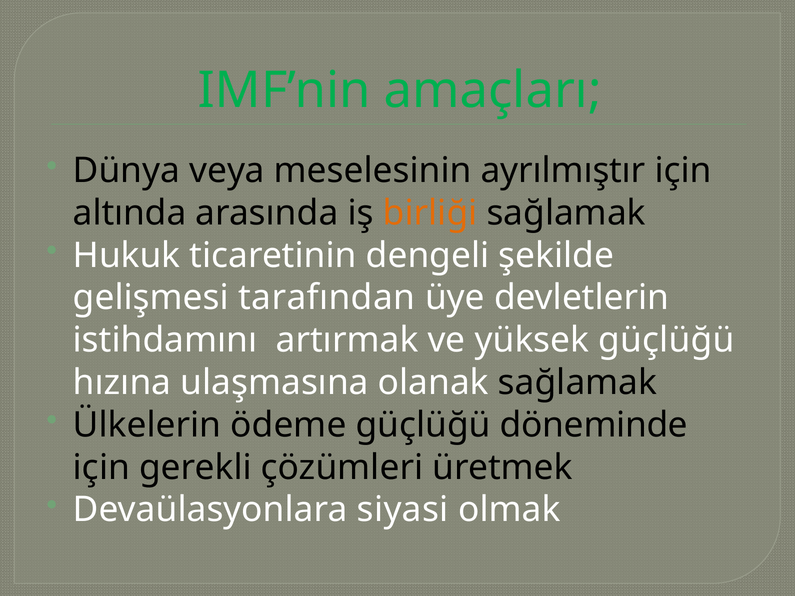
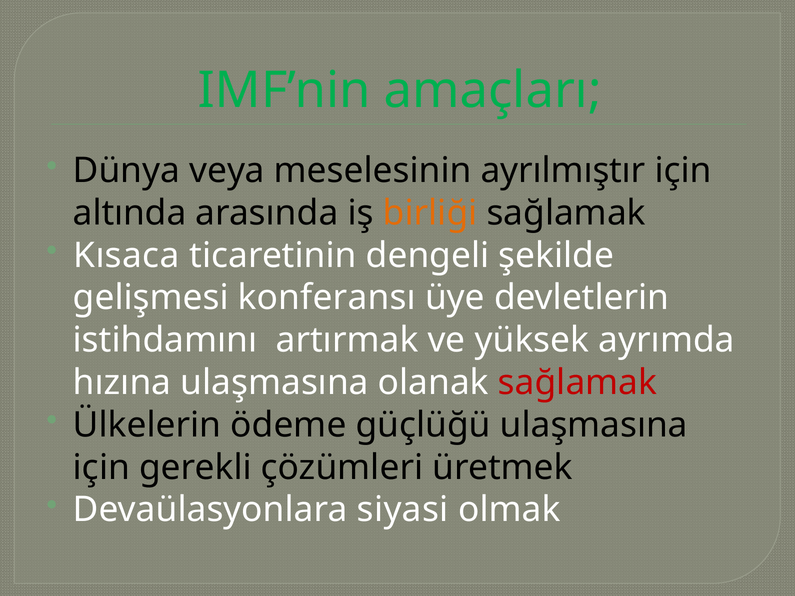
Hukuk: Hukuk -> Kısaca (126, 256)
tarafından: tarafından -> konferansı (327, 298)
yüksek güçlüğü: güçlüğü -> ayrımda (667, 340)
sağlamak colour: black -> red (578, 383)
güçlüğü döneminde: döneminde -> ulaşmasına (594, 425)
